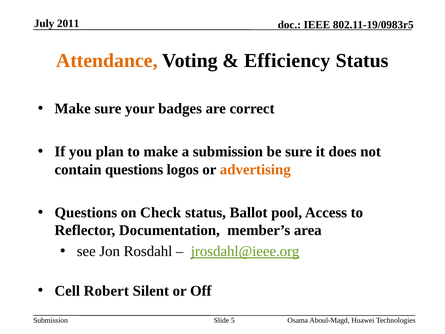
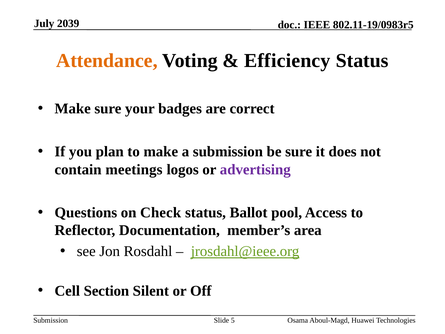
2011: 2011 -> 2039 (68, 24)
contain questions: questions -> meetings (134, 169)
advertising colour: orange -> purple (255, 169)
Robert: Robert -> Section (106, 291)
